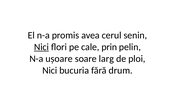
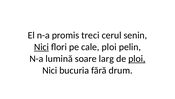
avea: avea -> treci (90, 35)
cale prin: prin -> ploi (109, 47)
ușoare: ușoare -> lumină (59, 58)
ploi underline: none -> present (137, 58)
